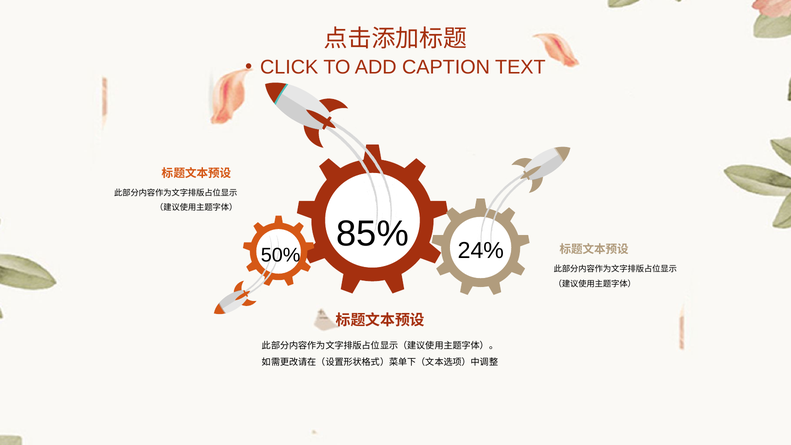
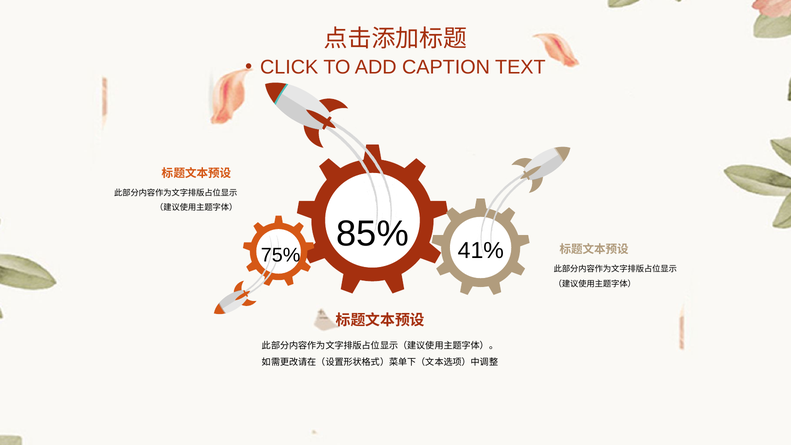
24%: 24% -> 41% (481, 250)
50%: 50% -> 75% (281, 255)
